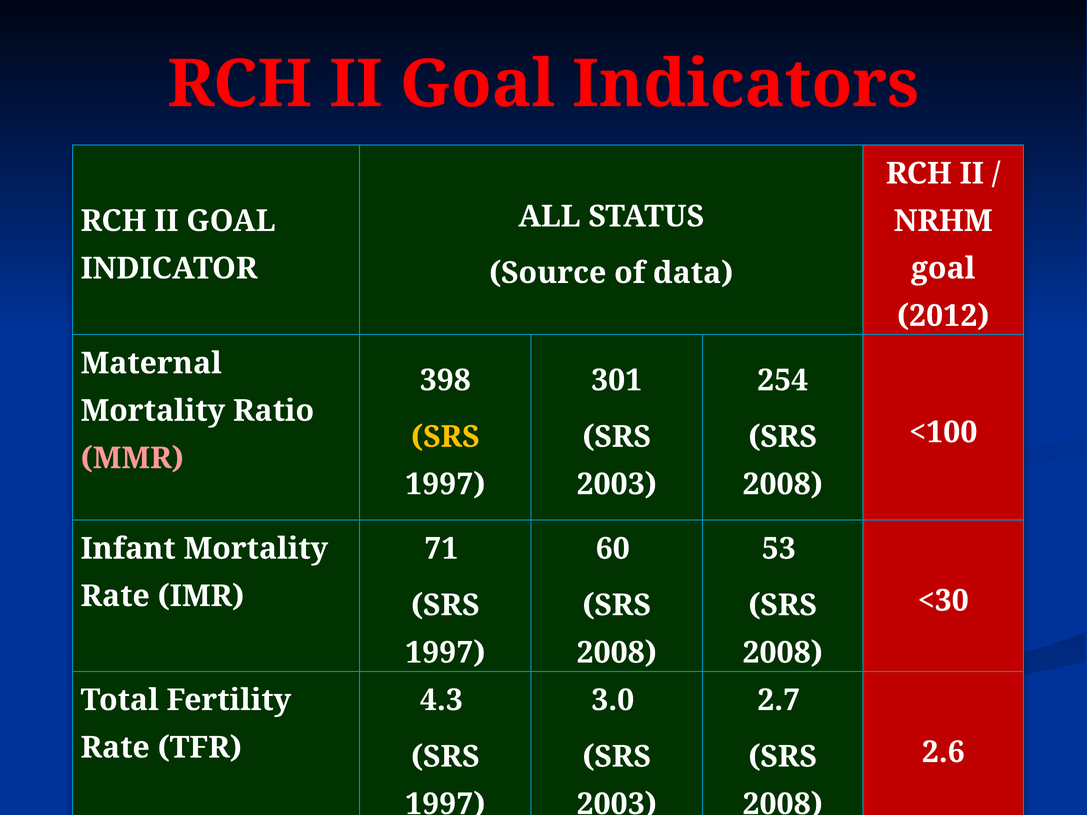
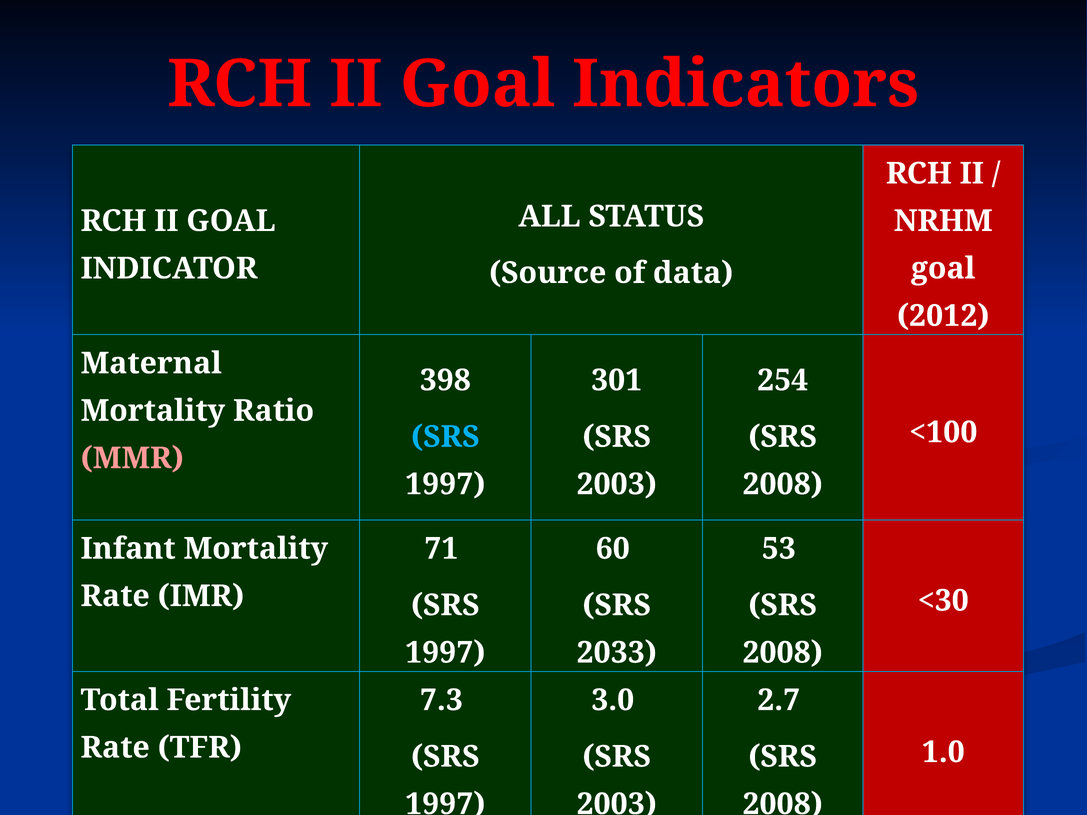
SRS colour: yellow -> light blue (445, 437)
2008: 2008 -> 2033 (617, 653)
4.3: 4.3 -> 7.3 (441, 700)
2.6: 2.6 -> 1.0 (943, 752)
